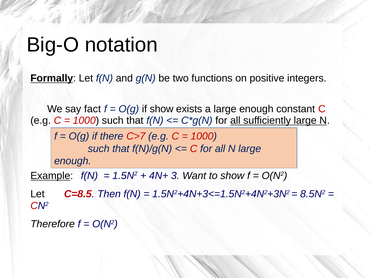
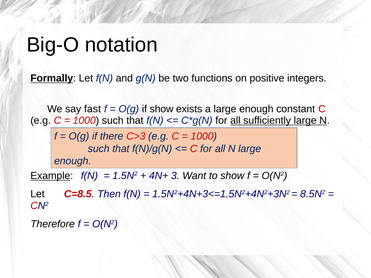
fact: fact -> fast (93, 109)
C>7: C>7 -> C>3 (136, 136)
